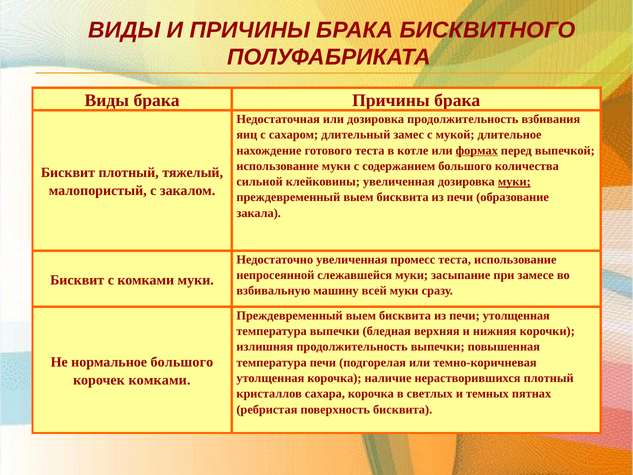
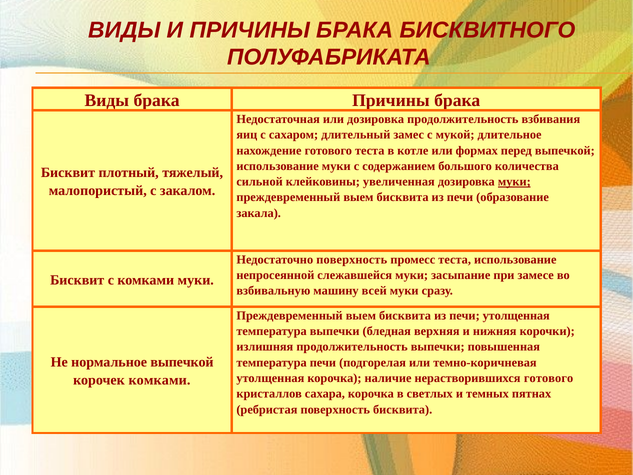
формах underline: present -> none (477, 150)
Недостаточно увеличенная: увеличенная -> поверхность (352, 259)
нормальное большого: большого -> выпечкой (182, 362)
нерастворившихся плотный: плотный -> готового (549, 378)
